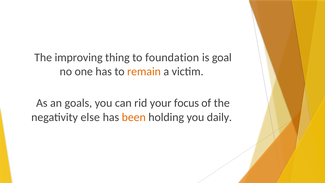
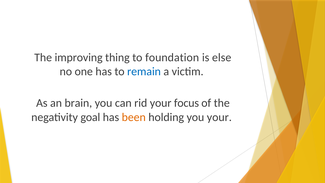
goal: goal -> else (222, 57)
remain colour: orange -> blue (144, 71)
goals: goals -> brain (78, 103)
else: else -> goal (90, 117)
you daily: daily -> your (219, 117)
